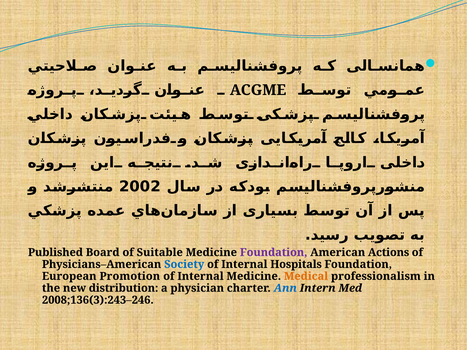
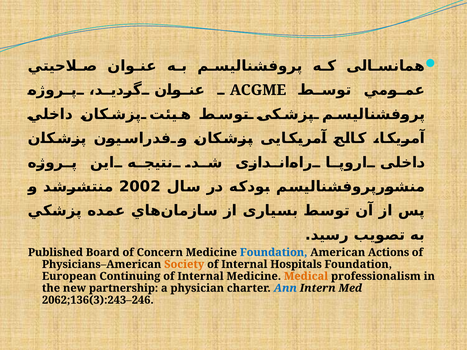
Suitable: Suitable -> Concern (160, 253)
Foundation colour: purple -> blue (274, 253)
Society colour: blue -> orange (184, 264)
Promotion: Promotion -> Continuing (130, 276)
distribution: distribution -> partnership (124, 288)
2008;136(3):243–246: 2008;136(3):243–246 -> 2062;136(3):243–246 (98, 300)
